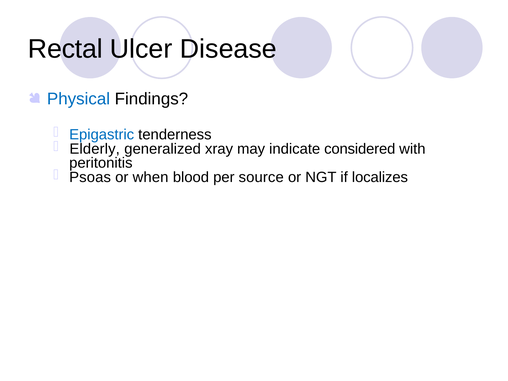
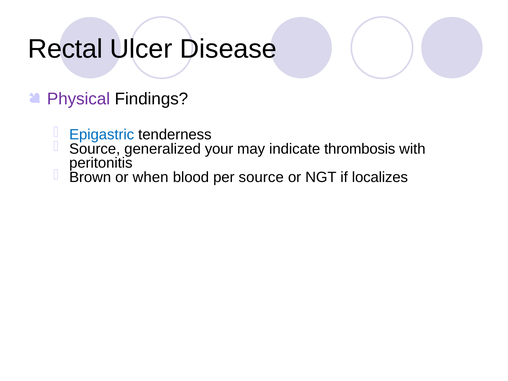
Physical colour: blue -> purple (79, 99)
Elderly: Elderly -> Source (95, 149)
xray: xray -> your (219, 149)
considered: considered -> thrombosis (360, 149)
Psoas: Psoas -> Brown (90, 177)
